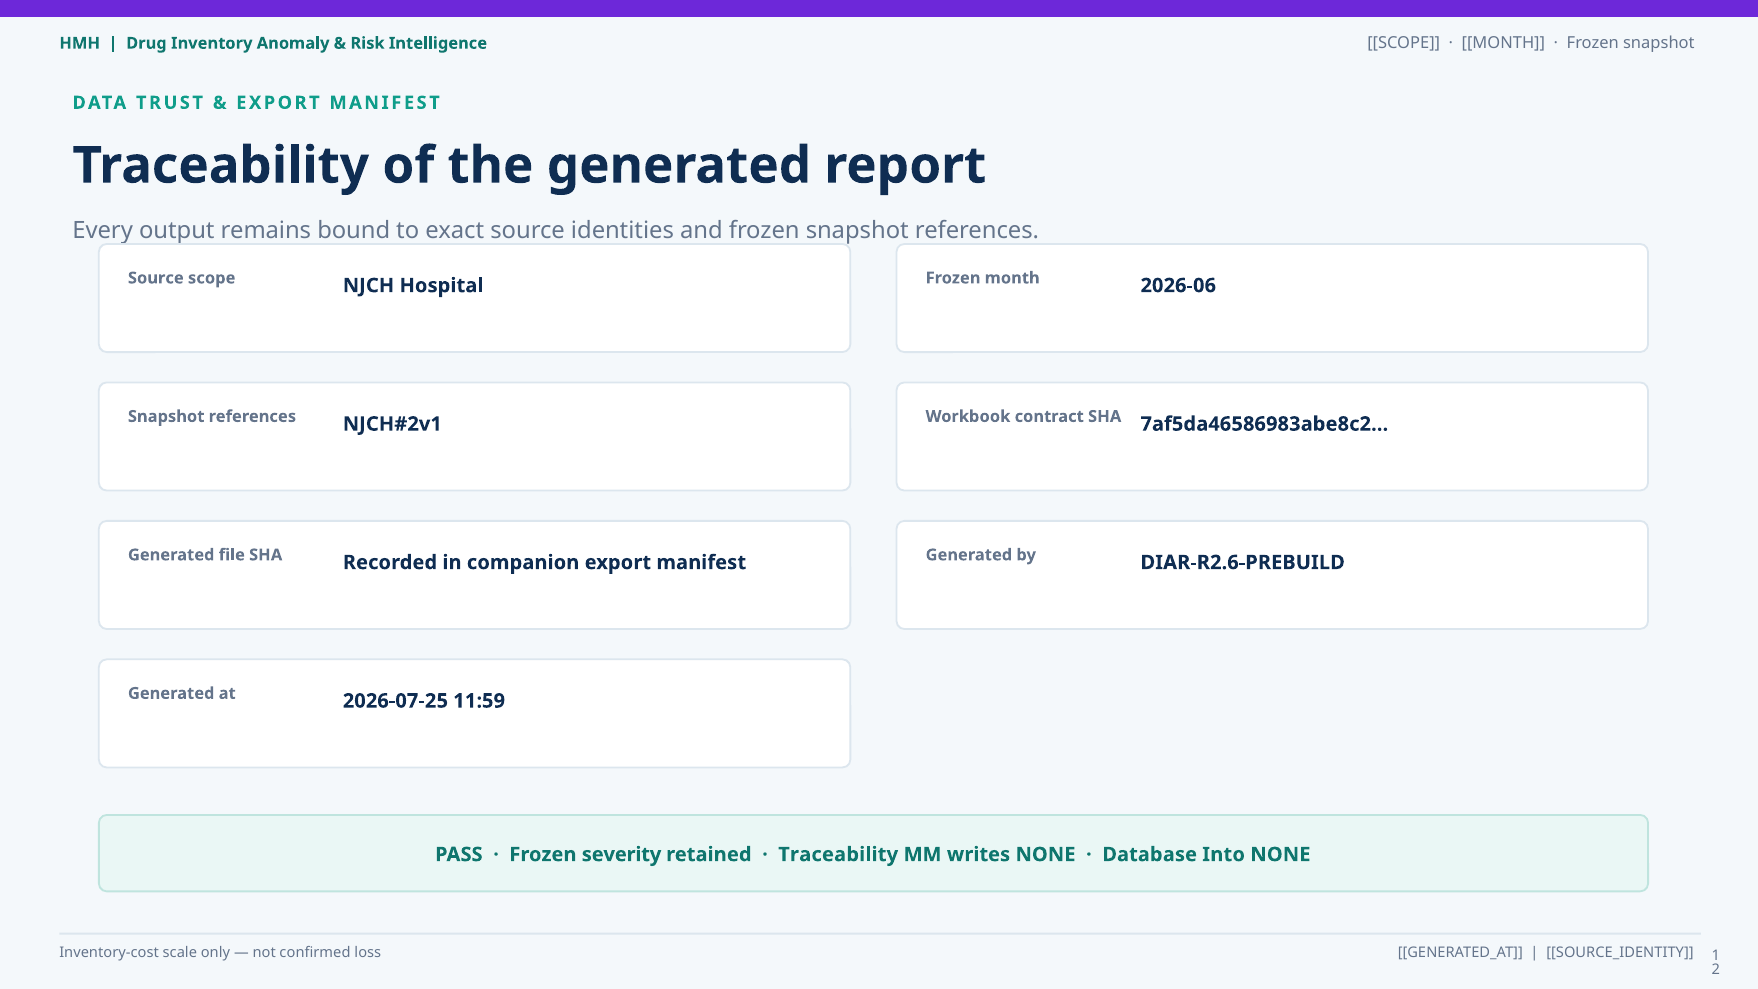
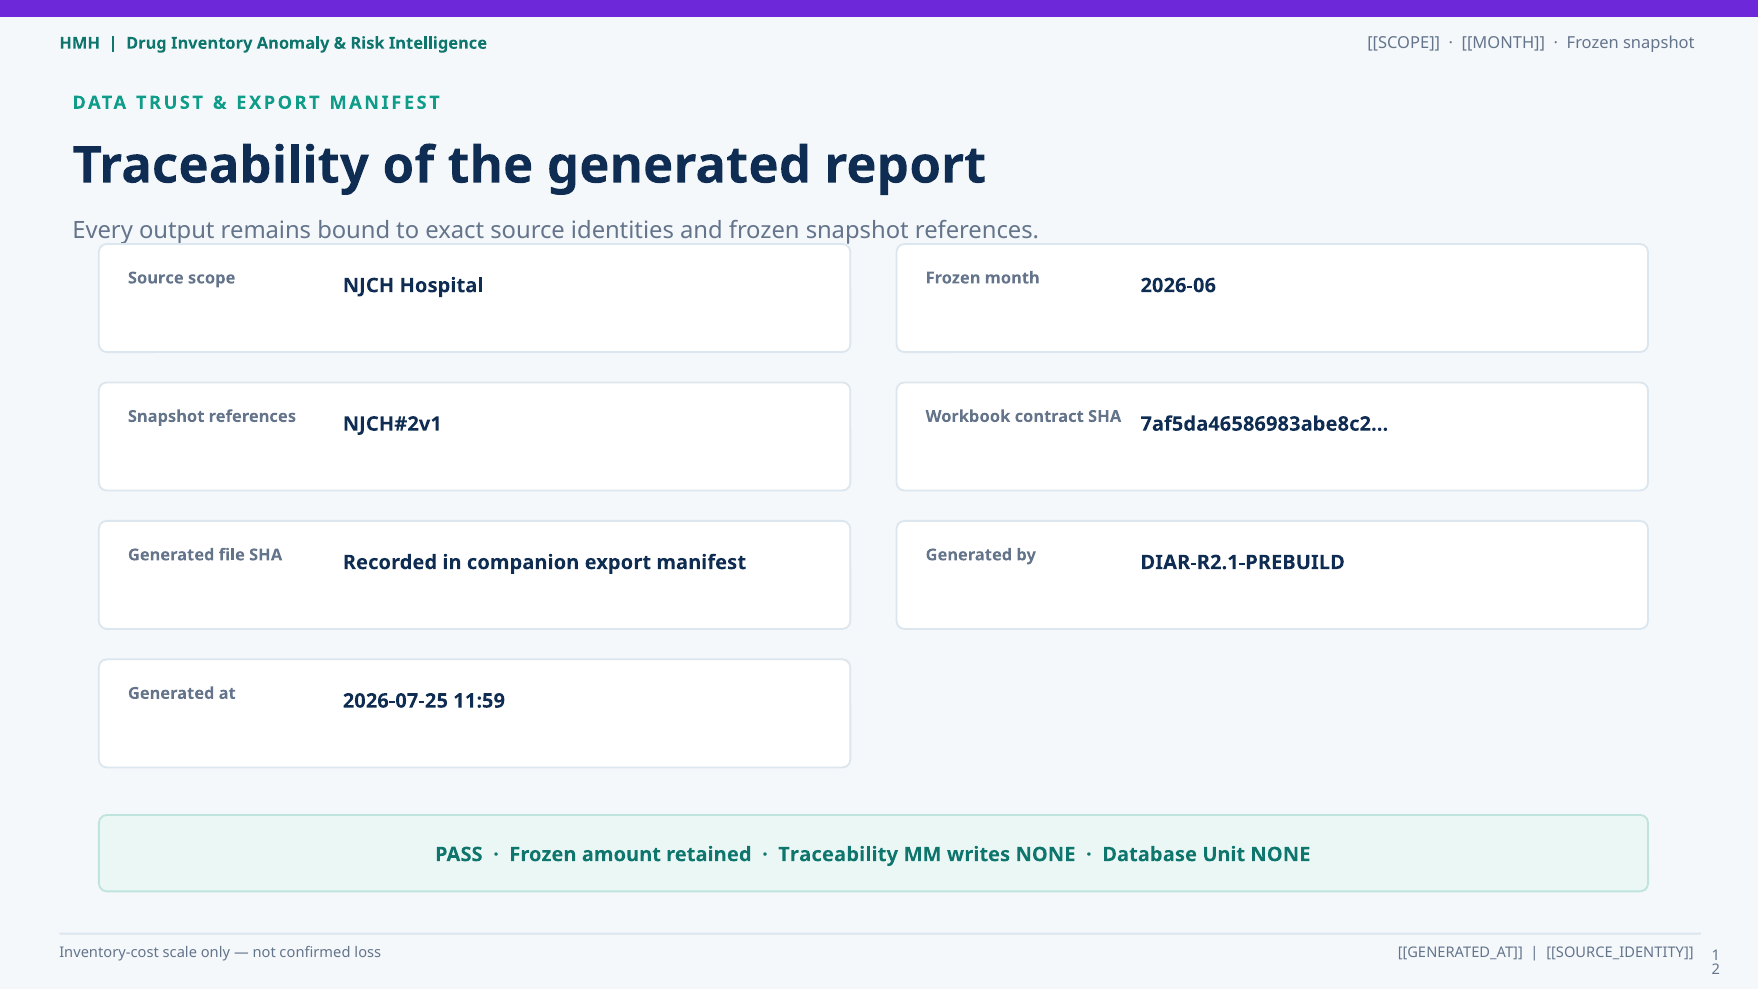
DIAR-R2.6-PREBUILD: DIAR-R2.6-PREBUILD -> DIAR-R2.1-PREBUILD (1243, 562)
severity: severity -> amount (621, 854)
Into: Into -> Unit (1224, 854)
